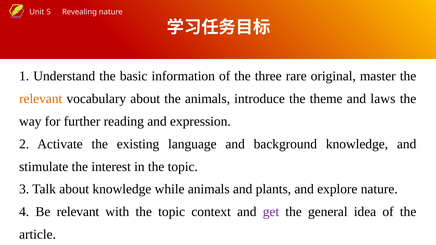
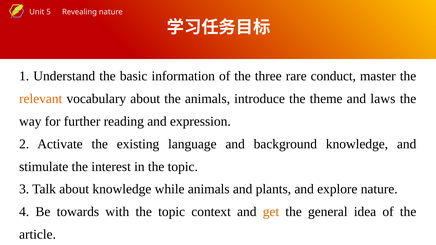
original: original -> conduct (333, 76)
Be relevant: relevant -> towards (78, 212)
get colour: purple -> orange (271, 212)
